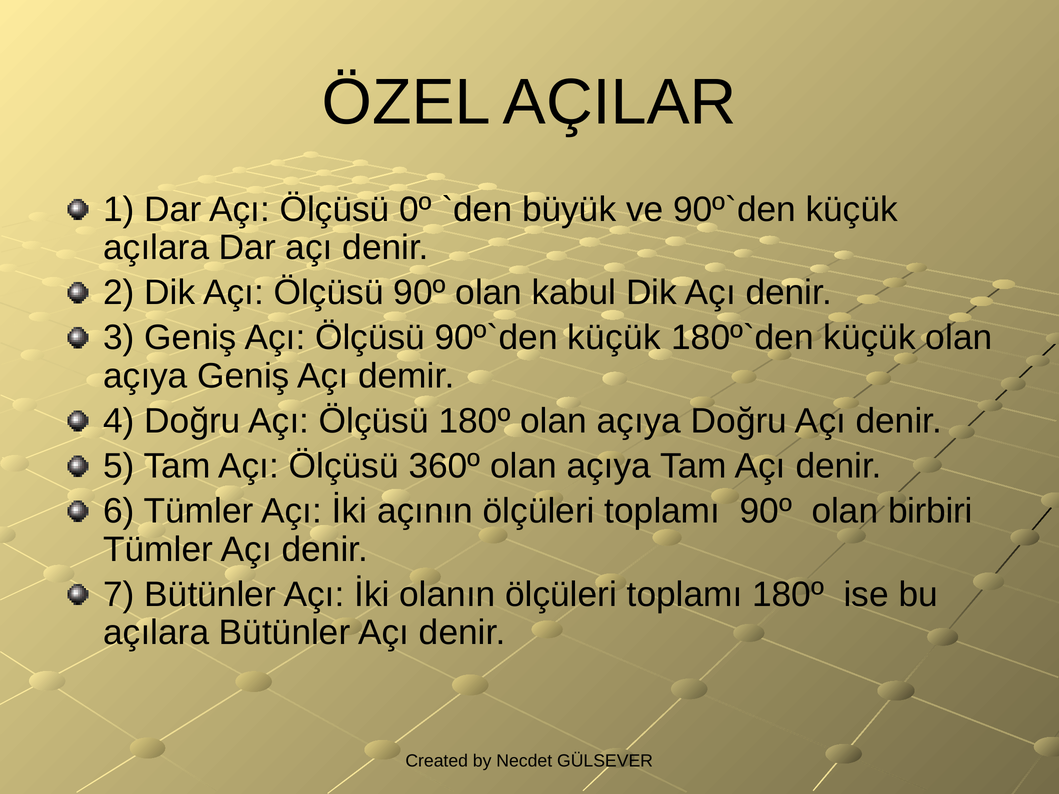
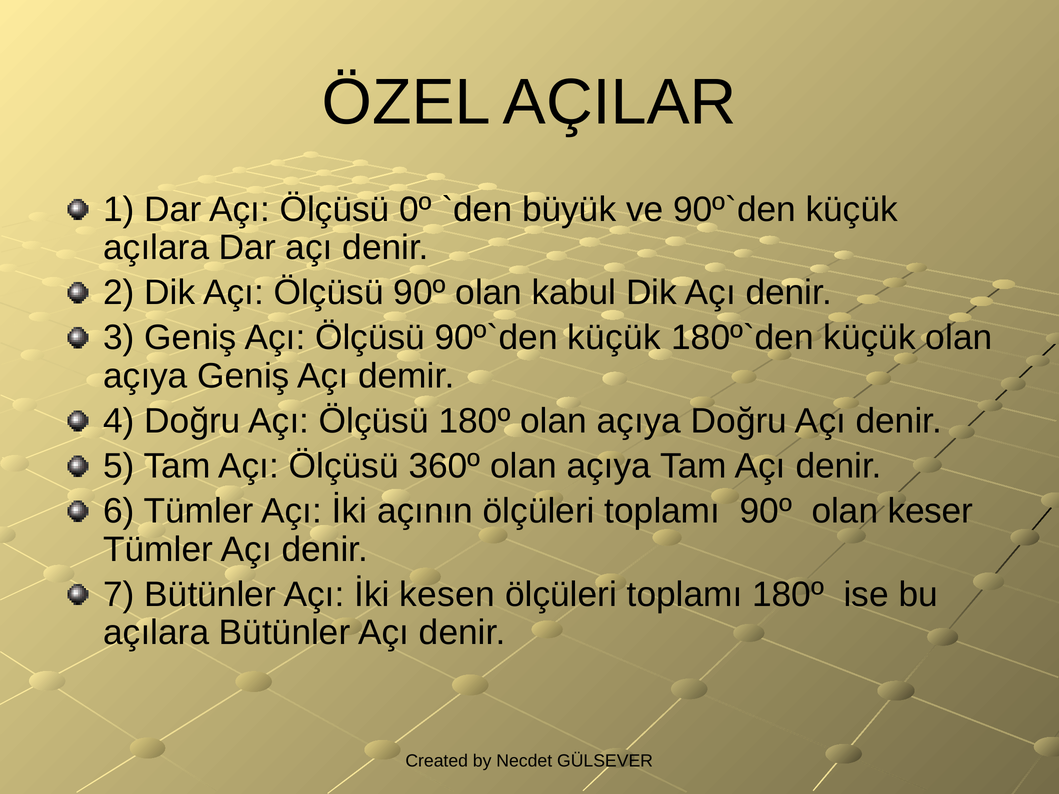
birbiri: birbiri -> keser (930, 511)
olanın: olanın -> kesen (447, 595)
